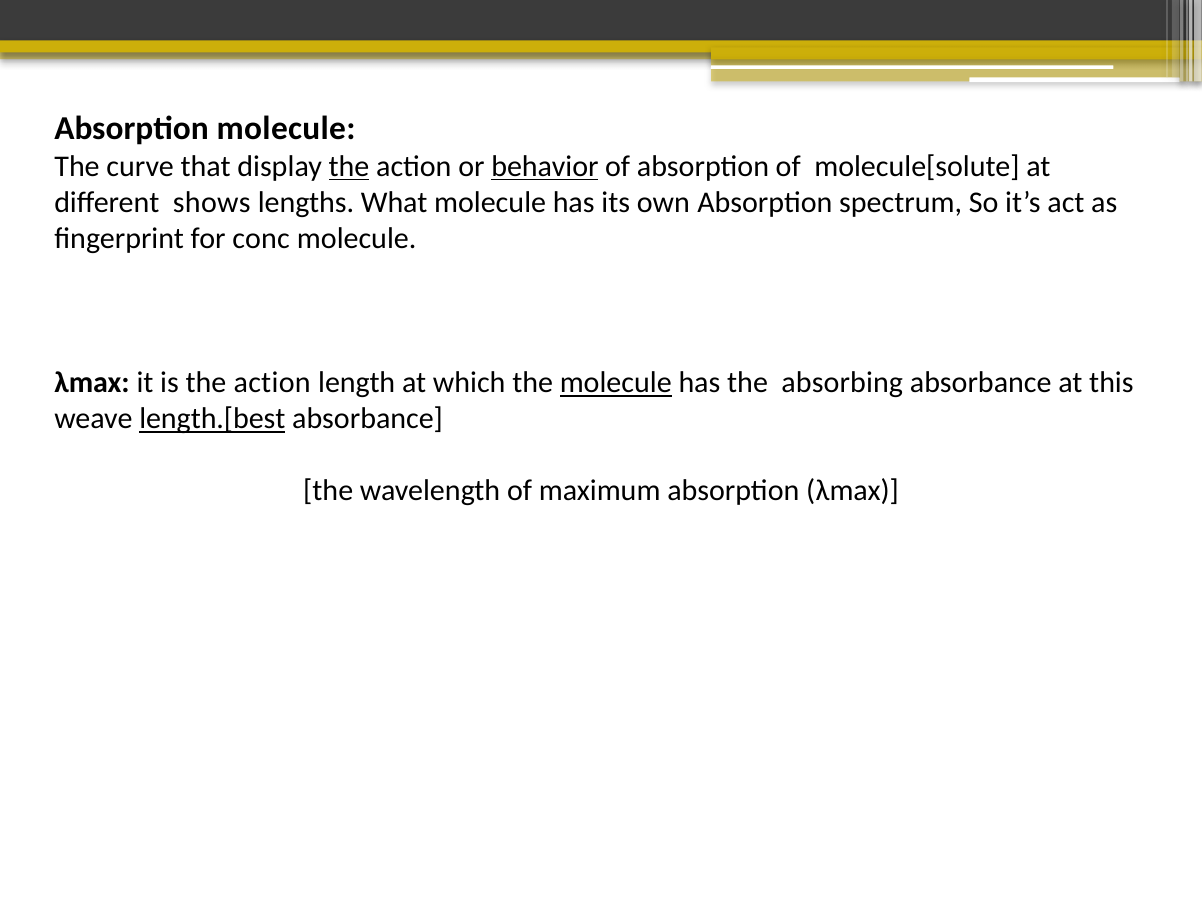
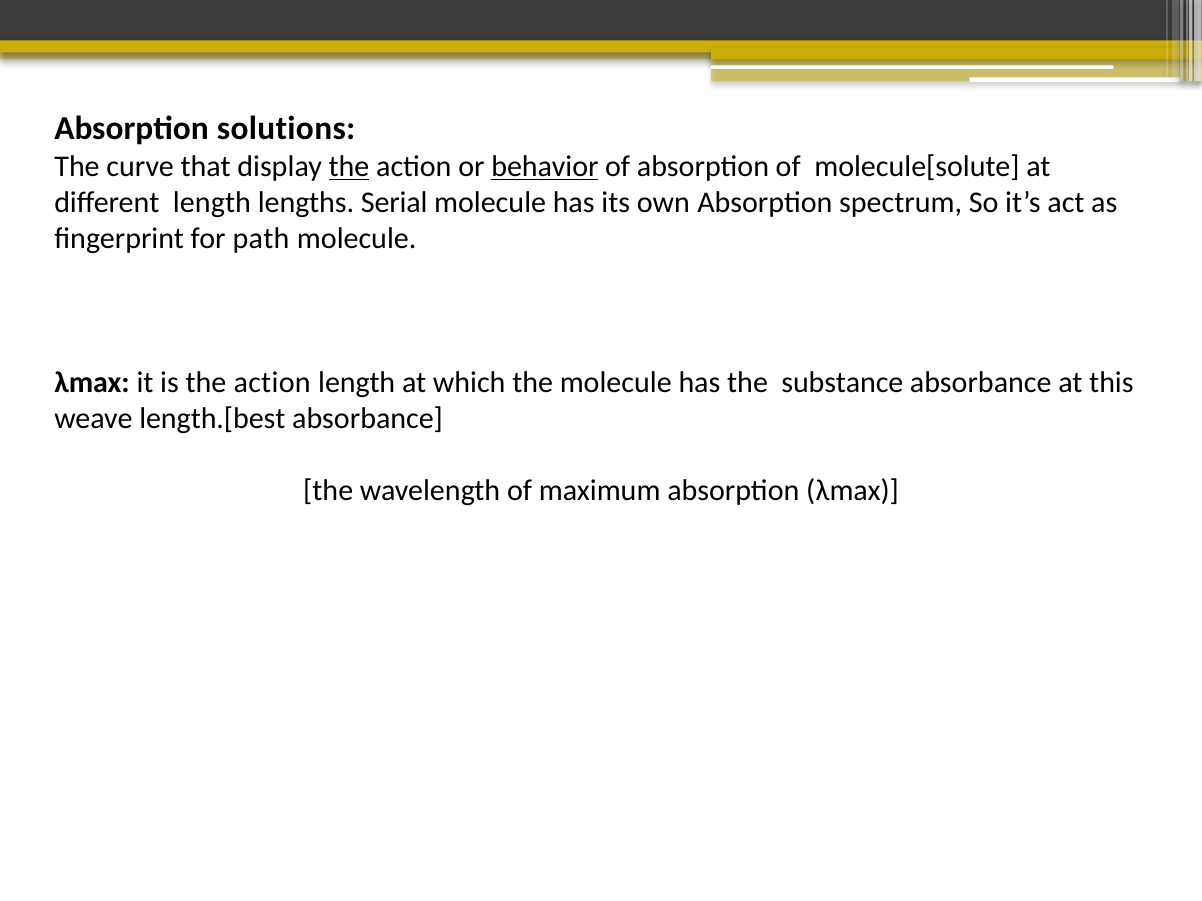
Absorption molecule: molecule -> solutions (286, 129)
different shows: shows -> length (212, 203)
What: What -> Serial (394, 203)
conc: conc -> path (261, 239)
molecule underline: present -> none (616, 383)
absorbing: absorbing -> substance (842, 383)
length.[best underline: present -> none (212, 419)
